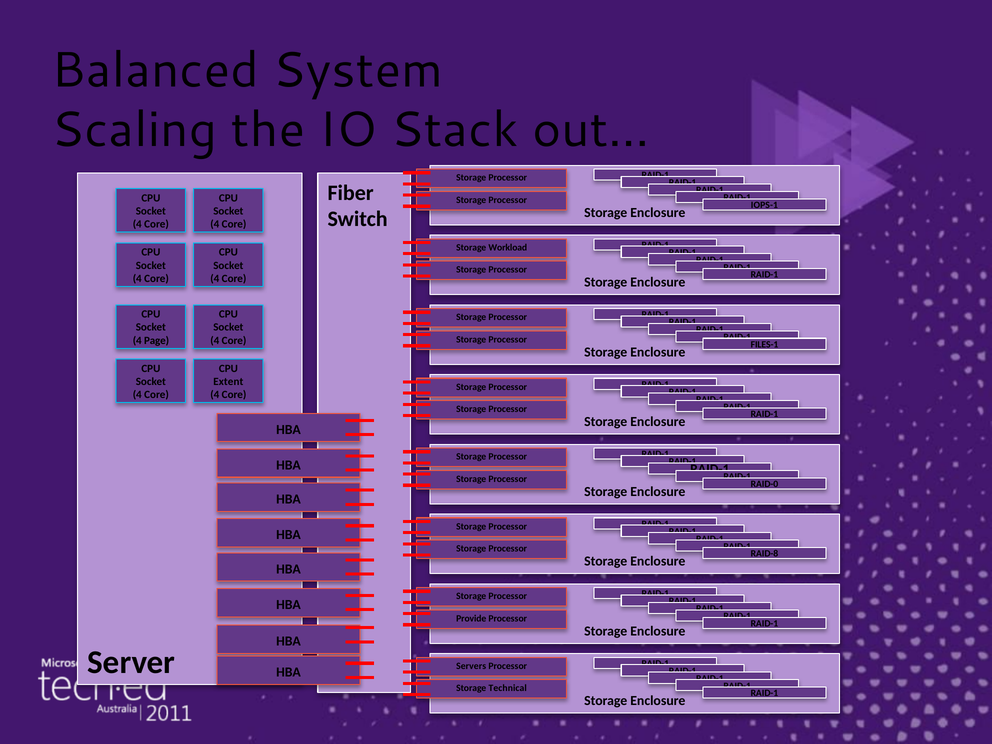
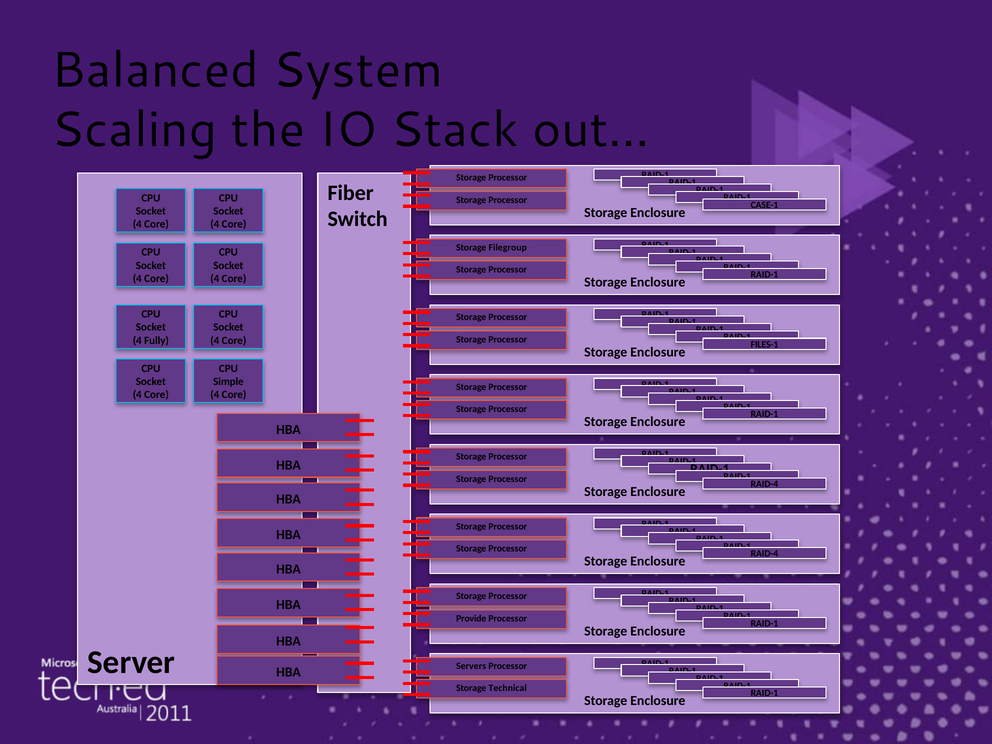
IOPS-1: IOPS-1 -> CASE-1 (764, 205)
Workload: Workload -> Filegroup (508, 247)
Page: Page -> Fully (157, 341)
Extent: Extent -> Simple (228, 382)
RAID-0: RAID-0 -> RAID-4 (764, 484)
RAID-8: RAID-8 -> RAID-4 (764, 554)
